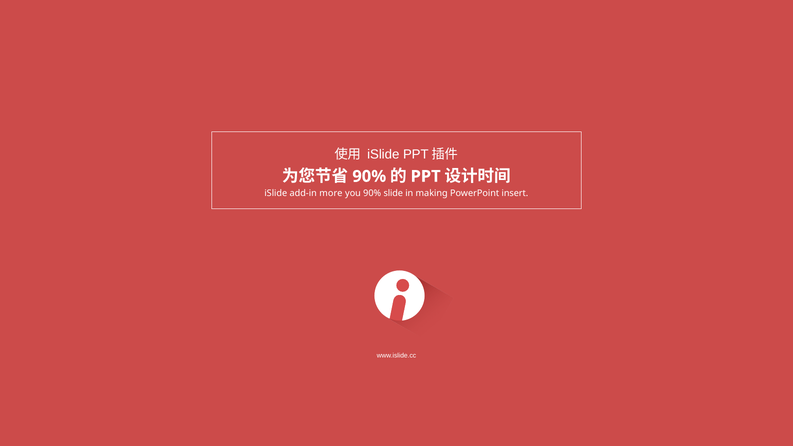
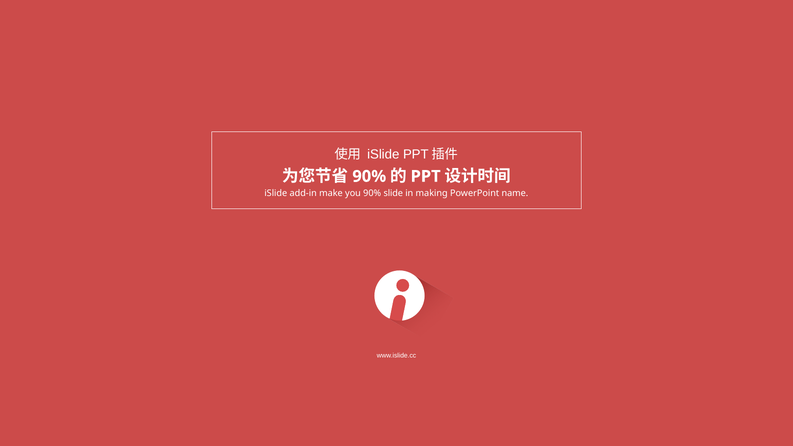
more: more -> make (331, 193)
insert: insert -> name (515, 193)
